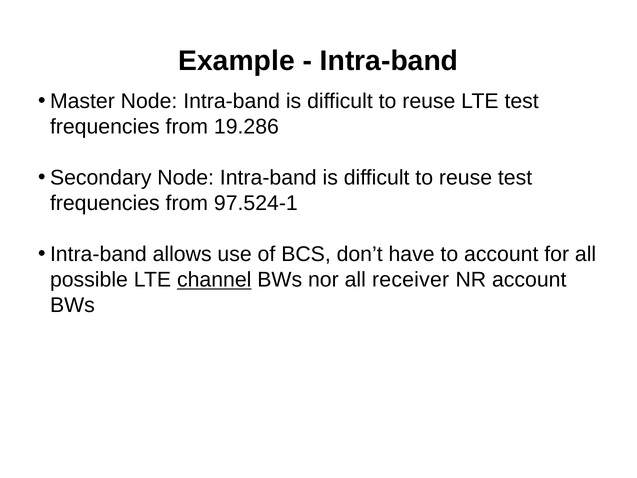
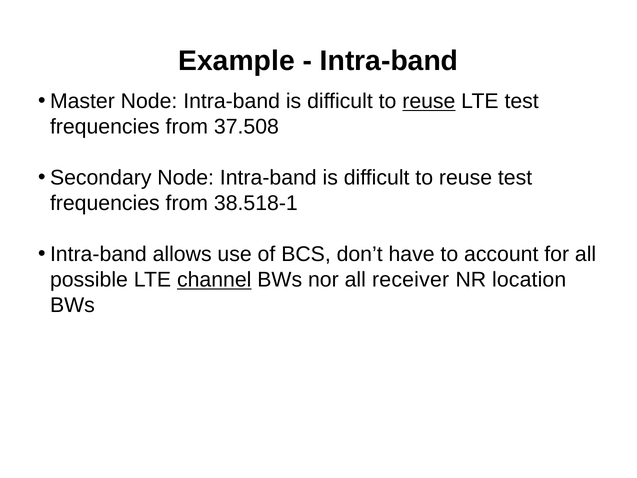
reuse underline: none -> present (429, 101)
19.286: 19.286 -> 37.508 (246, 127)
97.524-1: 97.524-1 -> 38.518-1 (256, 203)
NR account: account -> location (529, 280)
